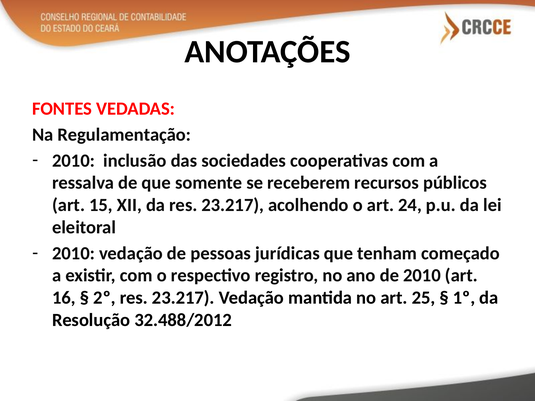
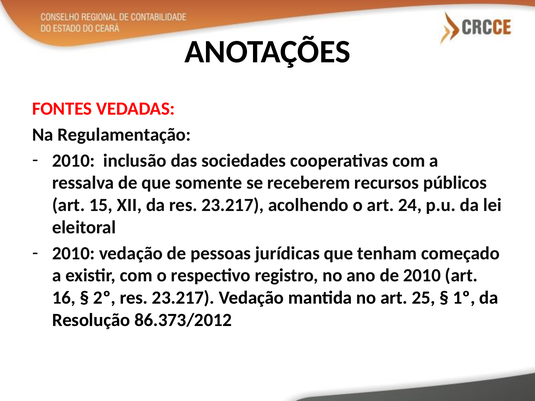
32.488/2012: 32.488/2012 -> 86.373/2012 (183, 320)
